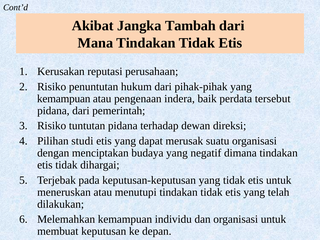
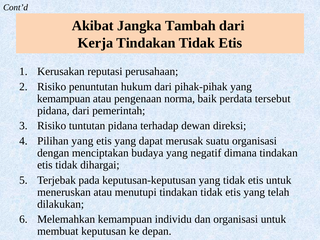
Mana: Mana -> Kerja (95, 43)
indera: indera -> norma (180, 99)
Pilihan studi: studi -> yang (82, 141)
